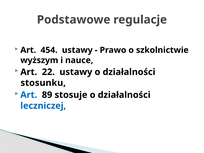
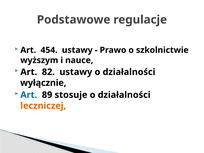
22: 22 -> 82 (48, 72)
stosunku: stosunku -> wyłącznie (43, 83)
leczniczej colour: blue -> orange (43, 106)
